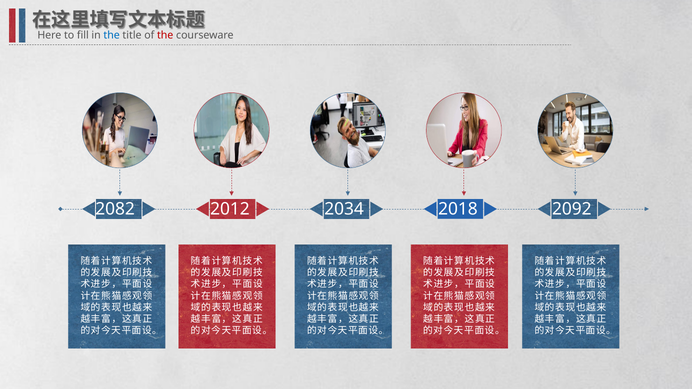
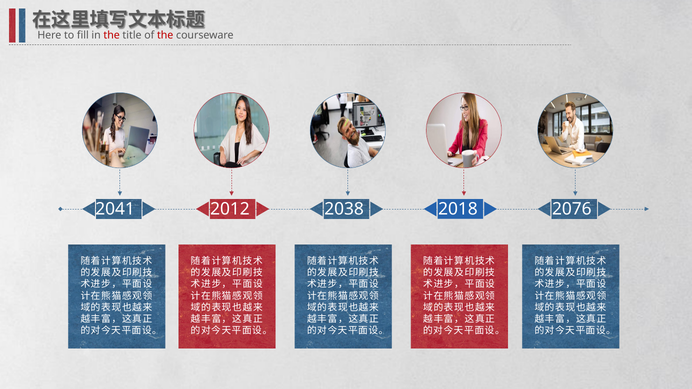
the colour: blue -> red (112, 35)
2082: 2082 -> 2041 (115, 209)
2034: 2034 -> 2038 (344, 209)
2092: 2092 -> 2076 (572, 209)
